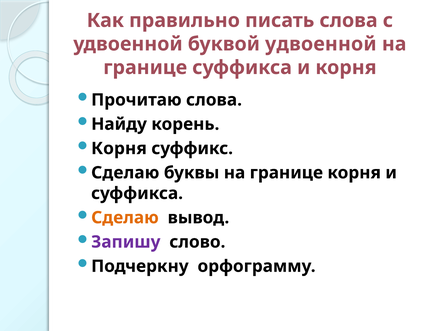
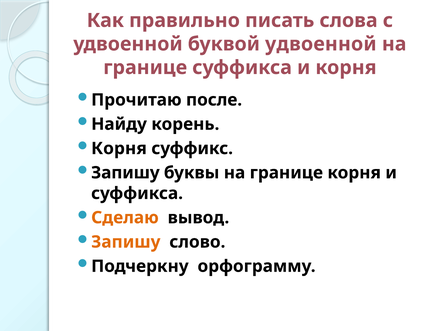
Прочитаю слова: слова -> после (214, 100)
Сделаю: Сделаю -> Запишу (125, 173)
Запишу colour: purple -> orange (126, 242)
